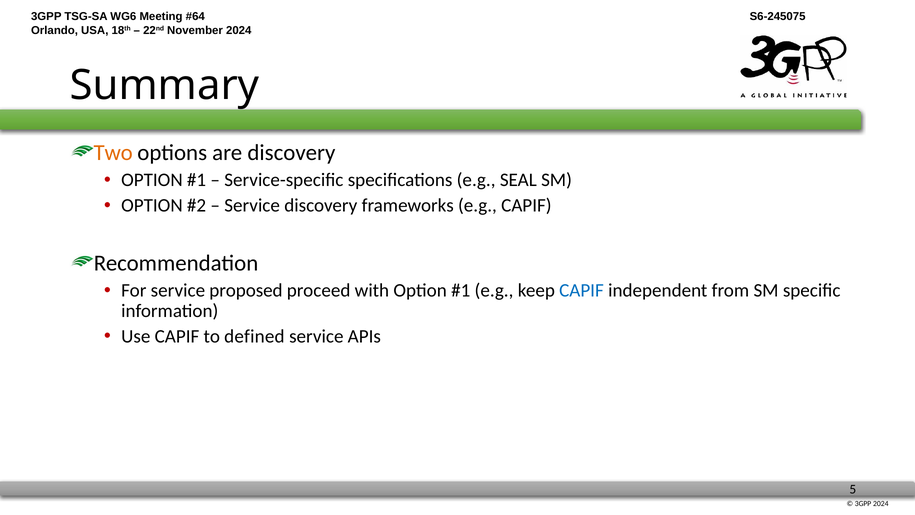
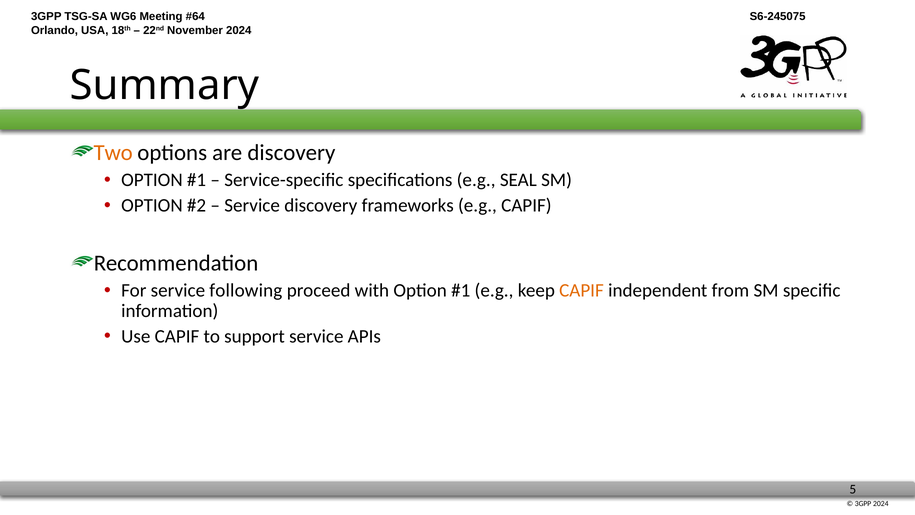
proposed: proposed -> following (246, 290)
CAPIF colour: blue -> orange (581, 290)
defined: defined -> support (254, 336)
